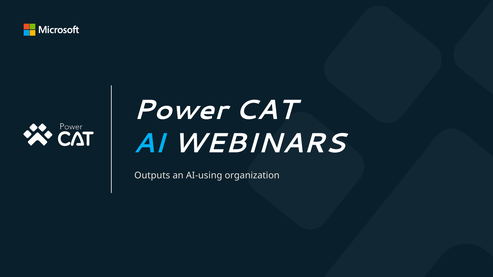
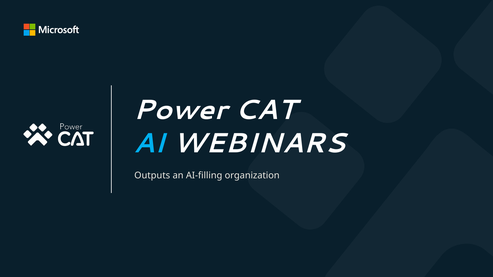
AI-using: AI-using -> AI-filling (204, 176)
